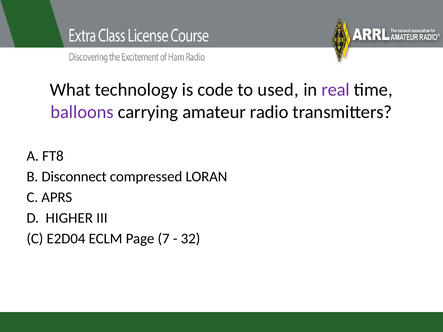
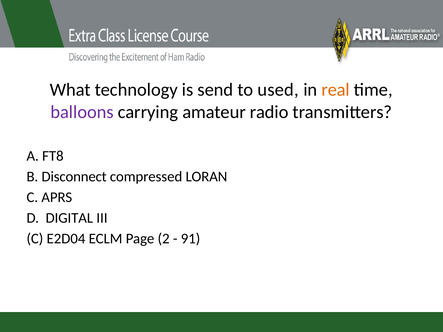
code: code -> send (215, 90)
real colour: purple -> orange (336, 90)
HIGHER: HIGHER -> DIGITAL (69, 218)
7: 7 -> 2 (164, 239)
32: 32 -> 91 (191, 239)
